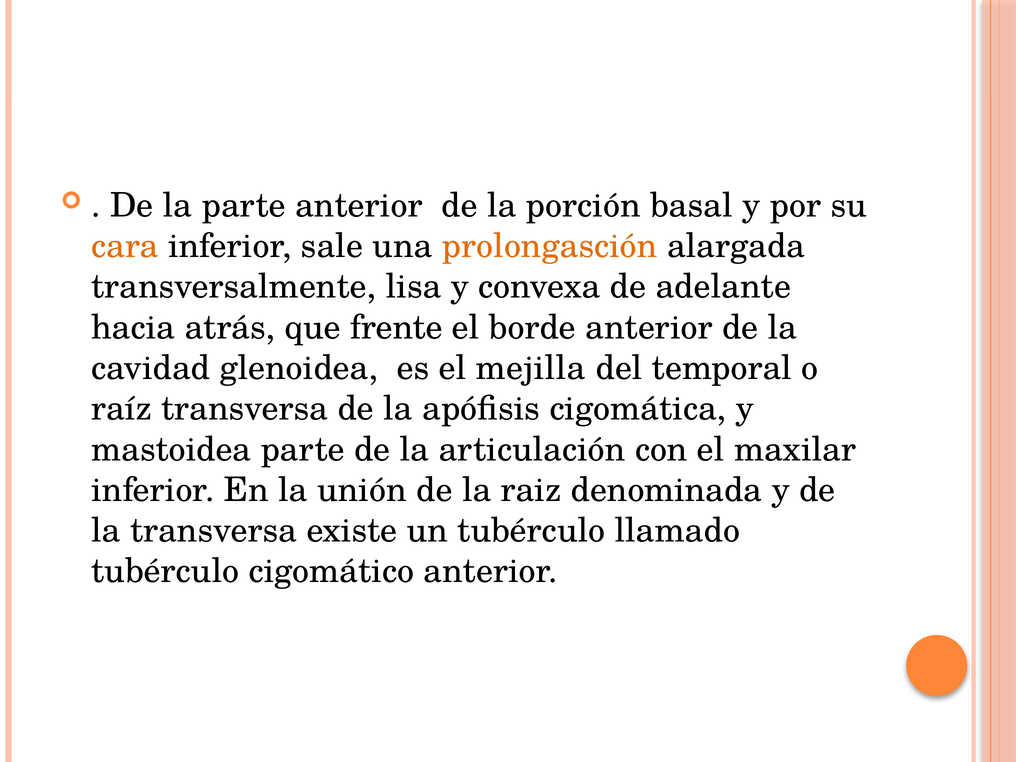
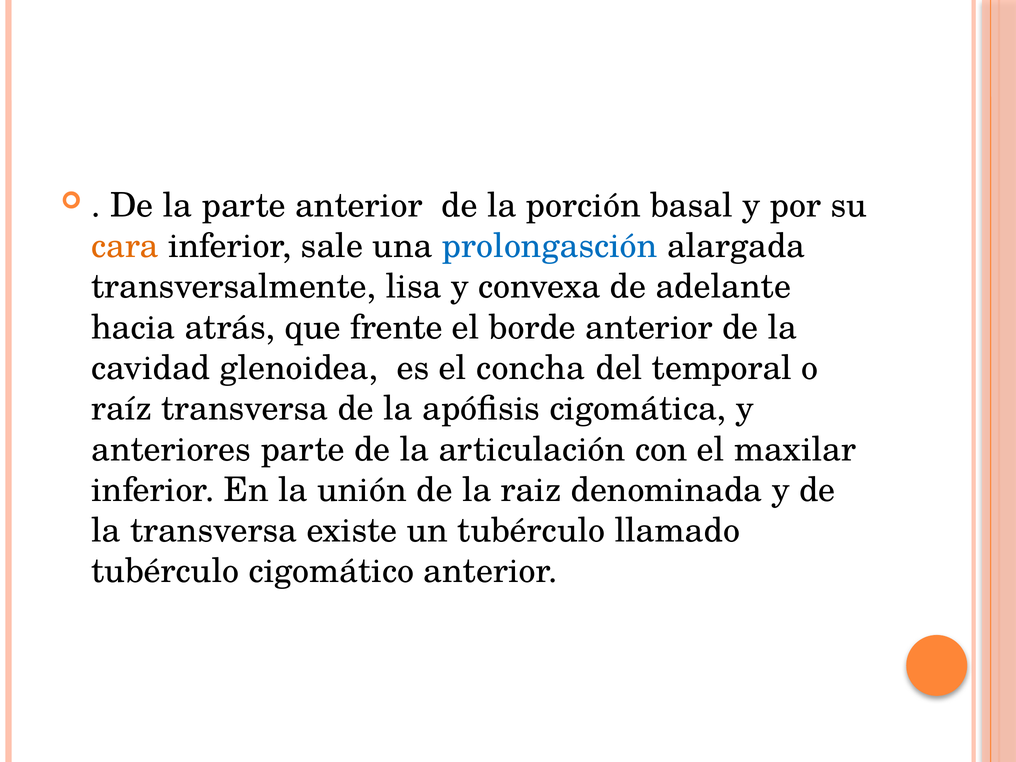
prolongasción colour: orange -> blue (550, 246)
mejilla: mejilla -> concha (531, 368)
mastoidea: mastoidea -> anteriores (171, 449)
